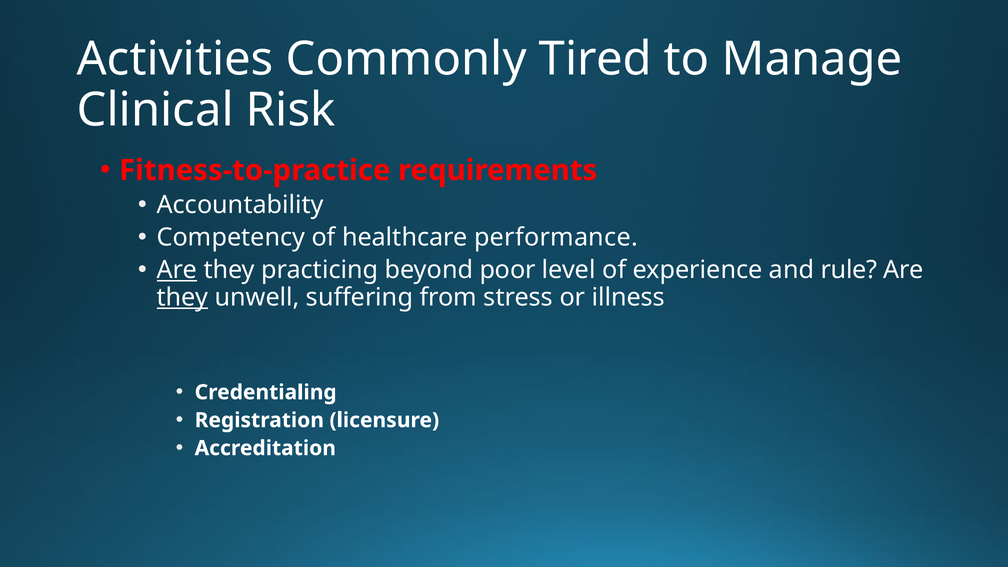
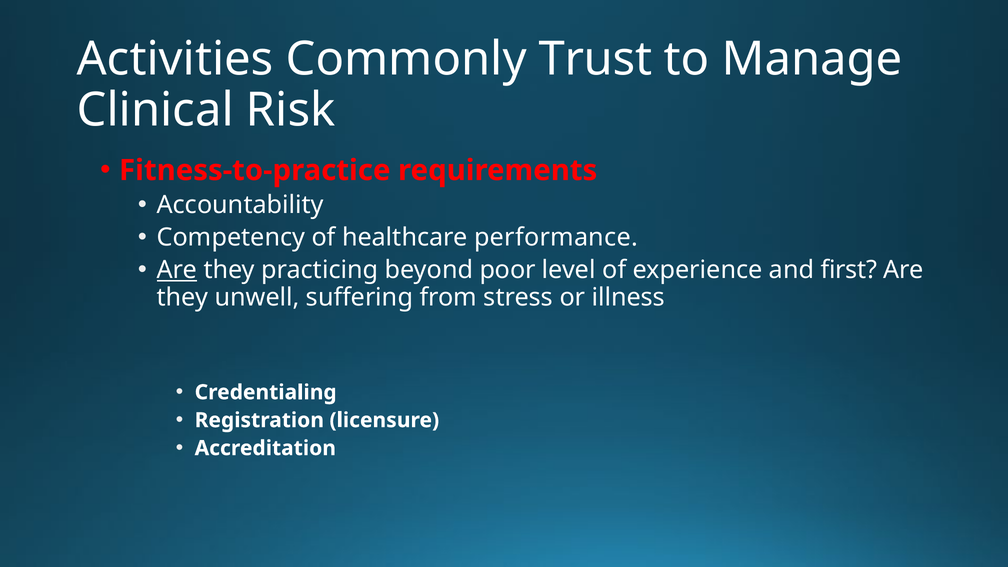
Tired: Tired -> Trust (596, 59)
rule: rule -> first (849, 270)
they underline: present -> none (183, 297)
